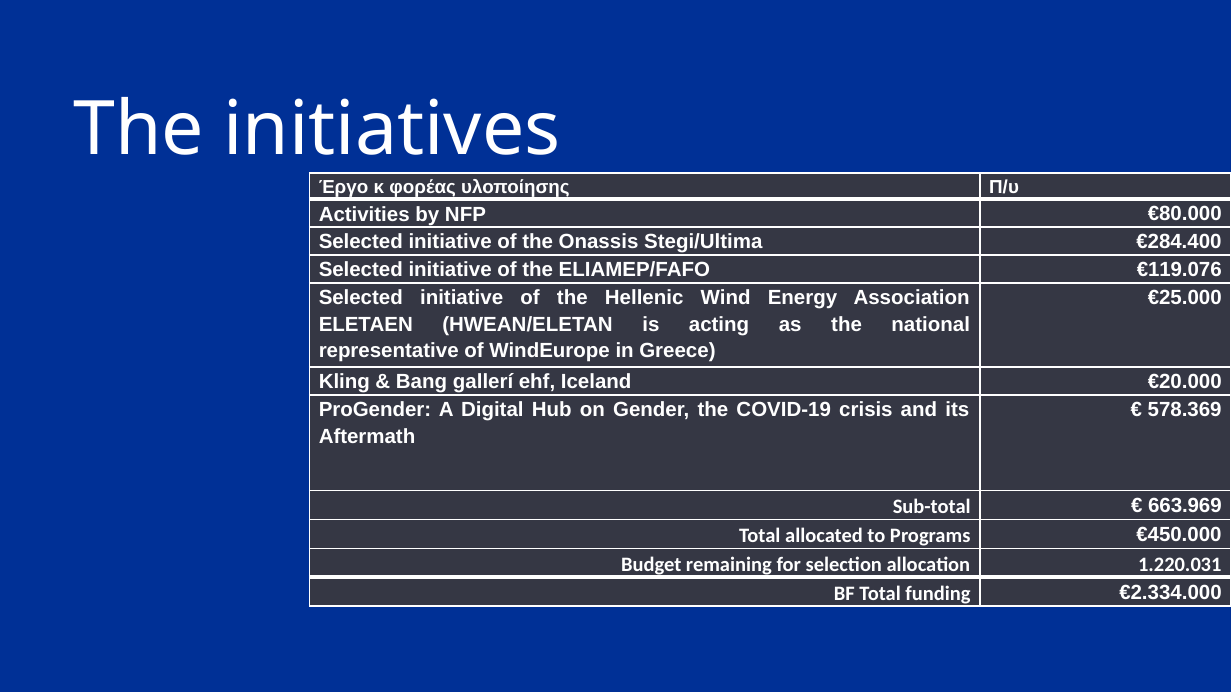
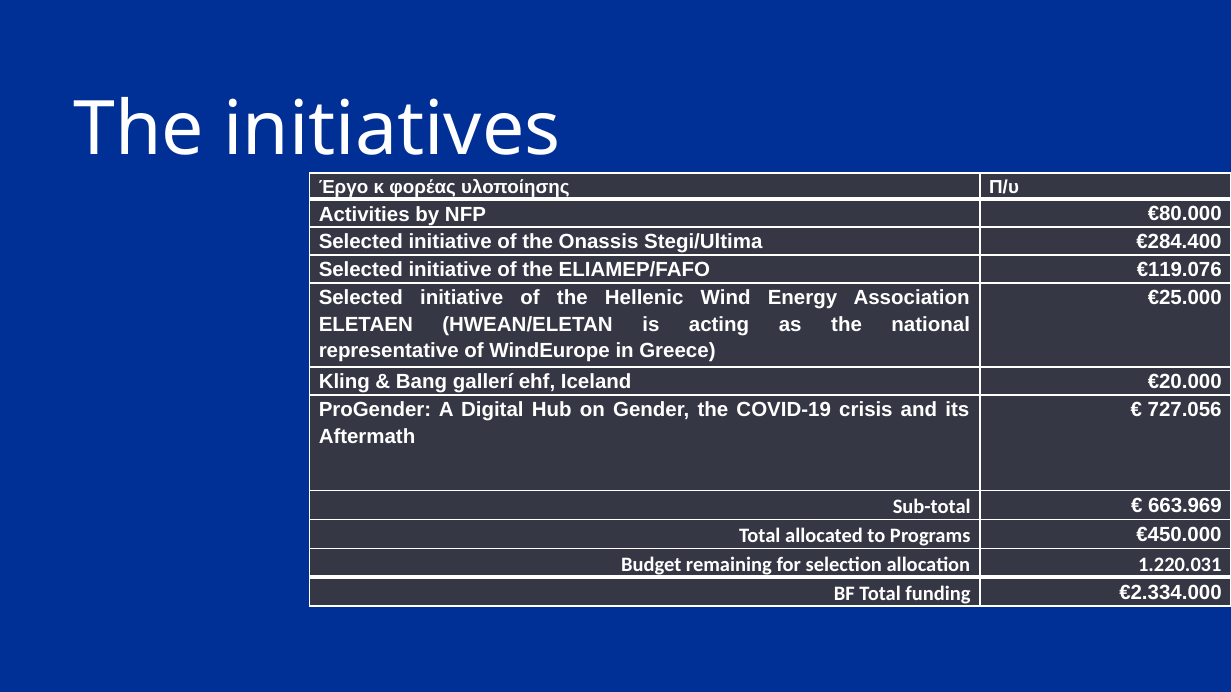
578.369: 578.369 -> 727.056 (1185, 410)
